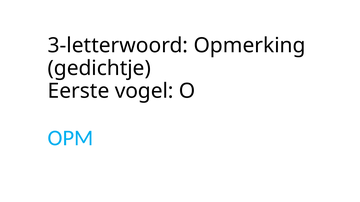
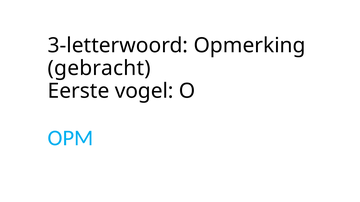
gedichtje: gedichtje -> gebracht (99, 68)
